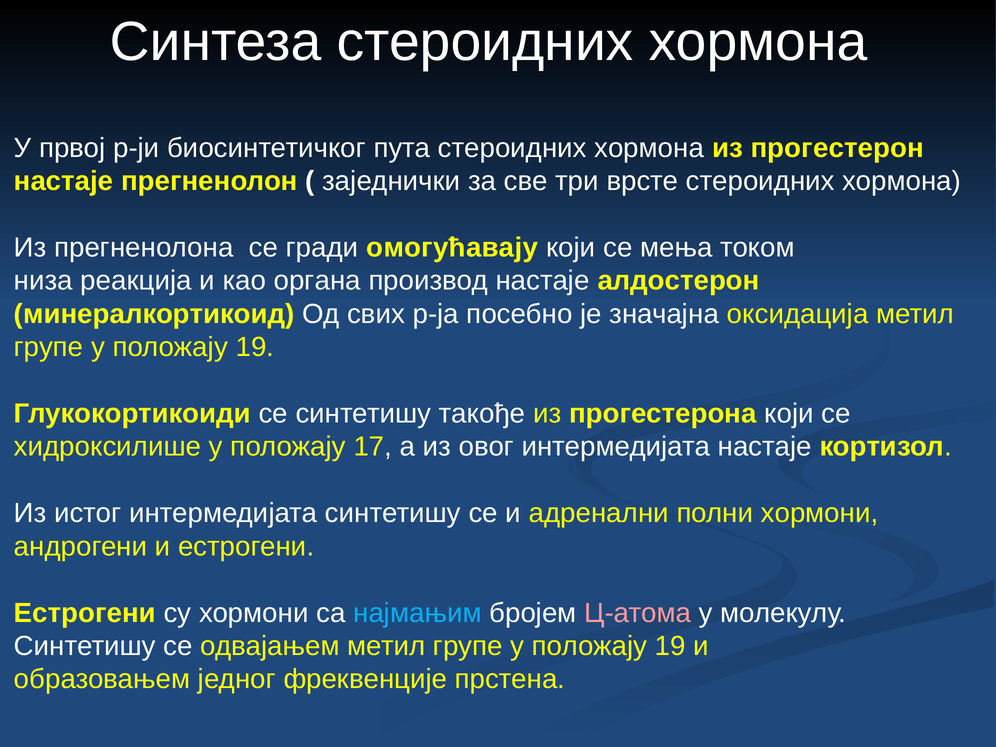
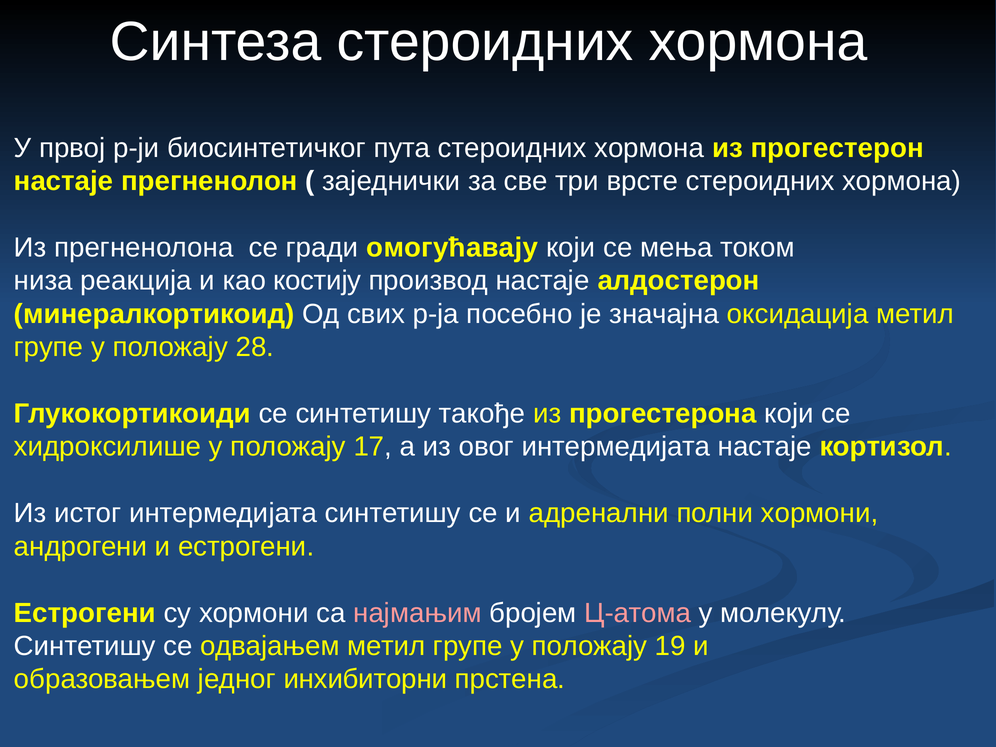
органа: органа -> костију (317, 281)
19: 19 -> 28 (255, 347)
најмањим colour: light blue -> pink (417, 613)
фреквенције: фреквенције -> инхибиторни (365, 679)
